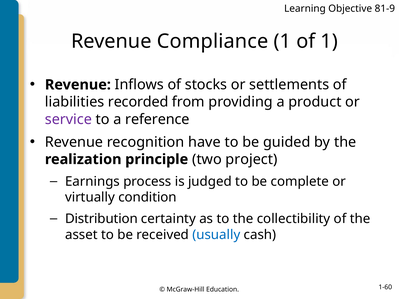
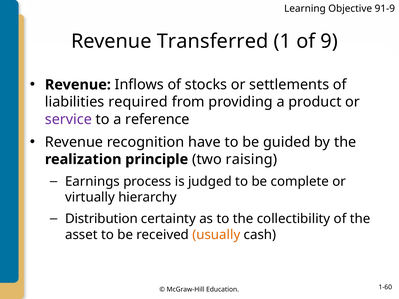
81-9: 81-9 -> 91-9 (385, 9)
Compliance: Compliance -> Transferred (213, 41)
of 1: 1 -> 9 (329, 41)
recorded: recorded -> required (138, 102)
project: project -> raising (251, 159)
condition: condition -> hierarchy (148, 198)
usually colour: blue -> orange (216, 235)
